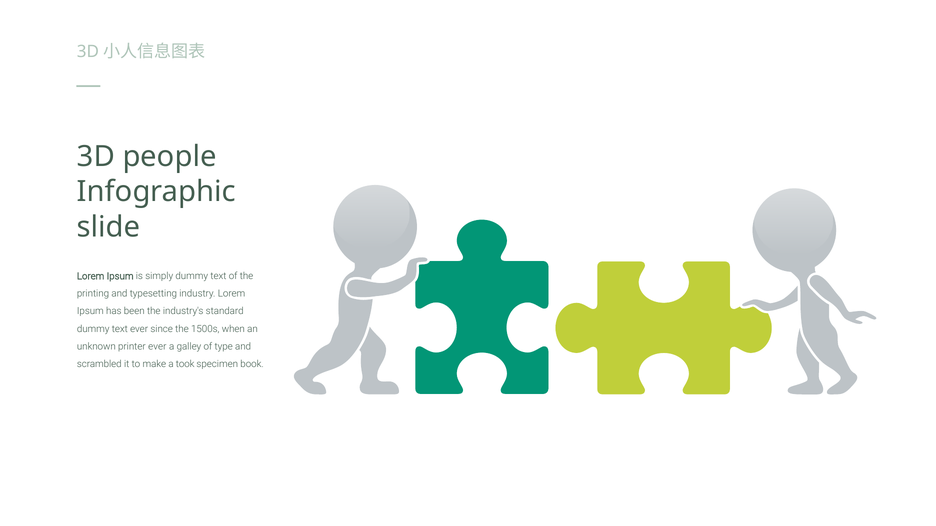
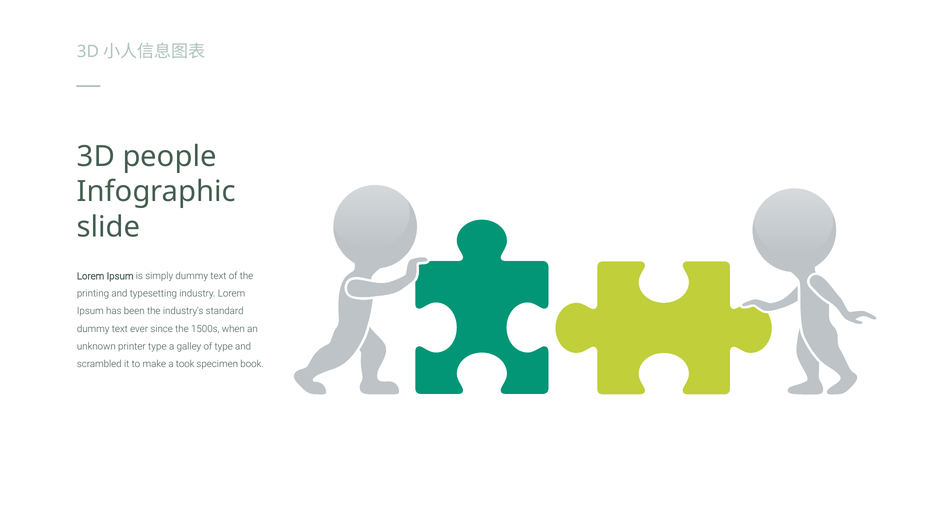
printer ever: ever -> type (157, 347)
